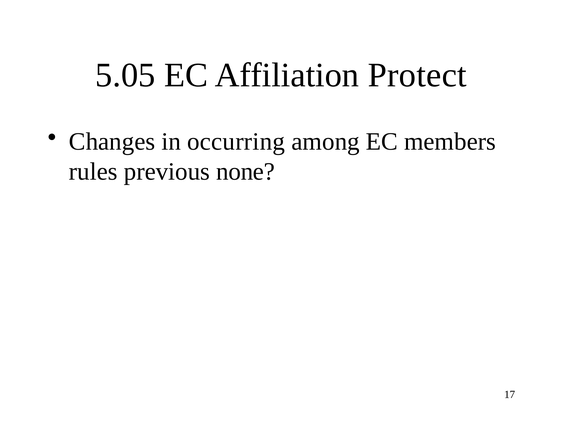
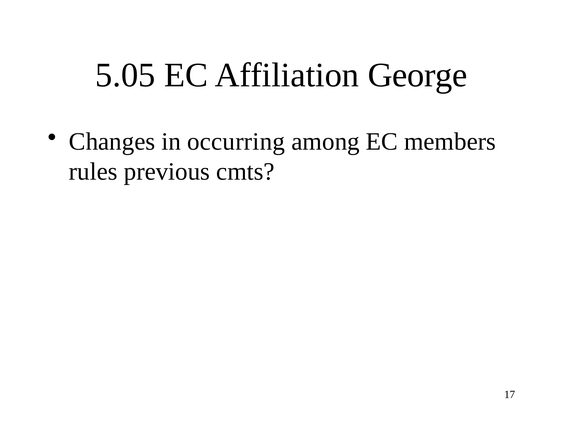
Protect: Protect -> George (418, 75)
none: none -> cmts (245, 172)
